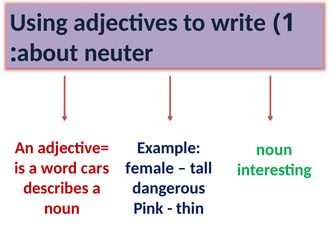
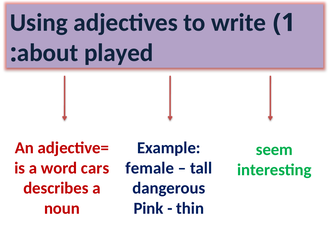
neuter: neuter -> played (119, 53)
noun: noun -> seem (274, 149)
